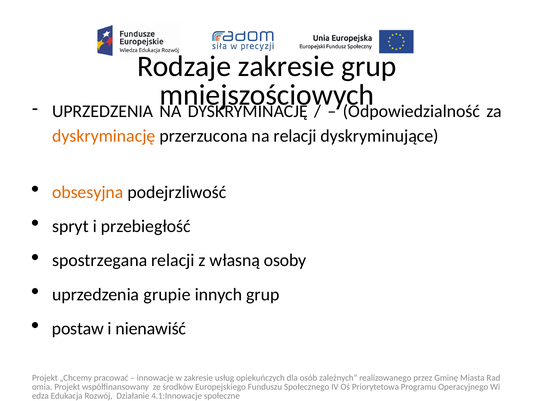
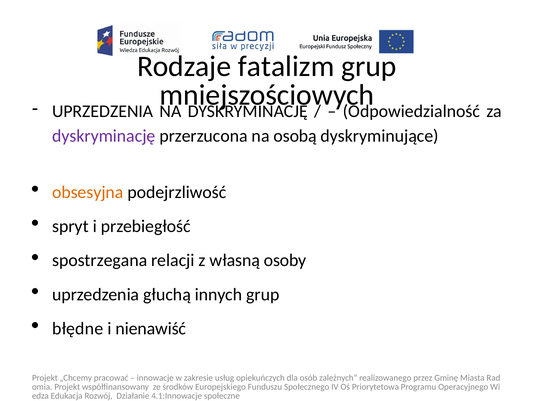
Rodzaje zakresie: zakresie -> fatalizm (286, 66)
dyskryminację colour: orange -> purple (104, 136)
na relacji: relacji -> osobą (295, 136)
grupie: grupie -> głuchą (167, 294)
postaw: postaw -> błędne (78, 328)
